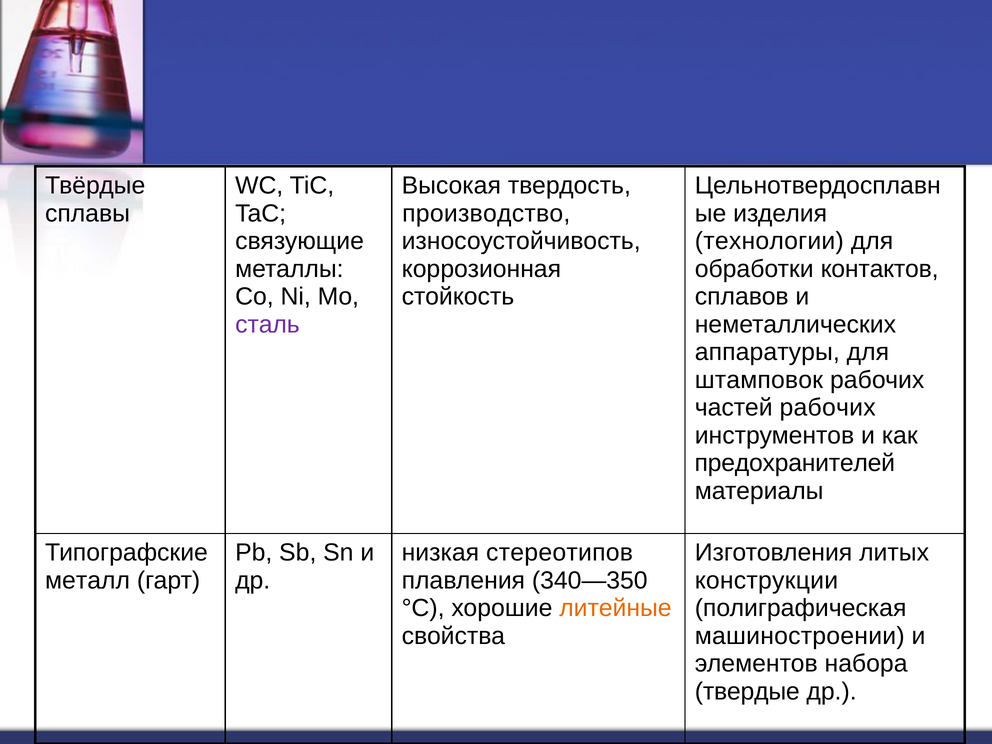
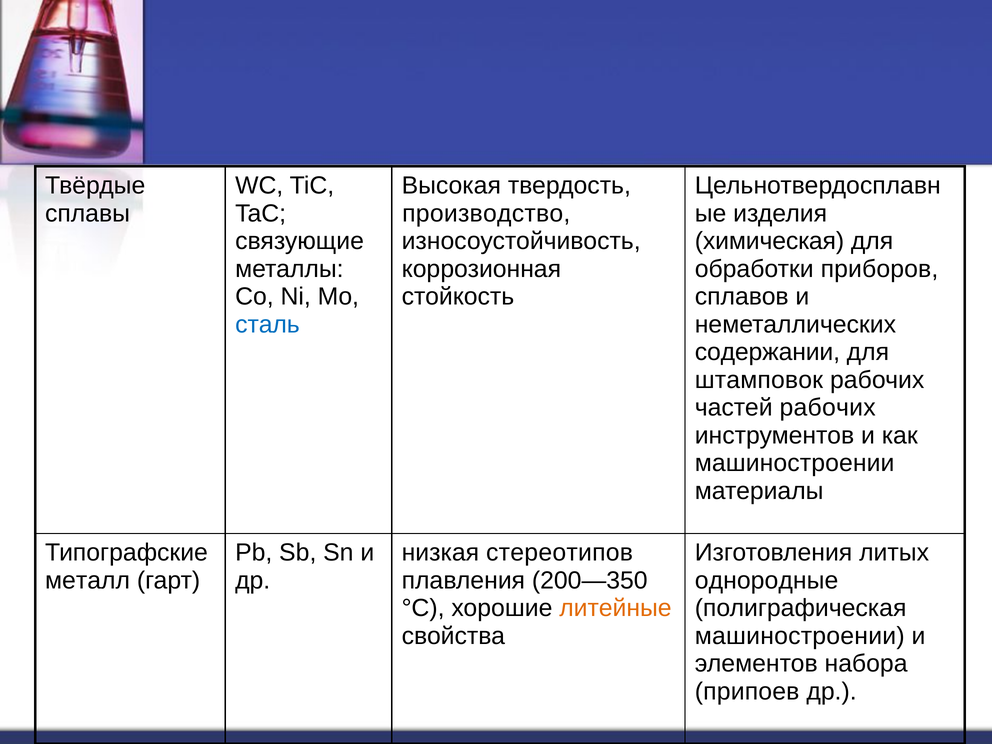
технологии: технологии -> химическая (769, 241)
контактов: контактов -> приборов (879, 269)
сталь colour: purple -> blue (267, 324)
аппаратуры: аппаратуры -> содержании (767, 352)
предохранителей: предохранителей -> машиностроении (795, 463)
340—350: 340—350 -> 200—350 (590, 580)
конструкции: конструкции -> однородные (767, 580)
твердые: твердые -> припоев (747, 691)
